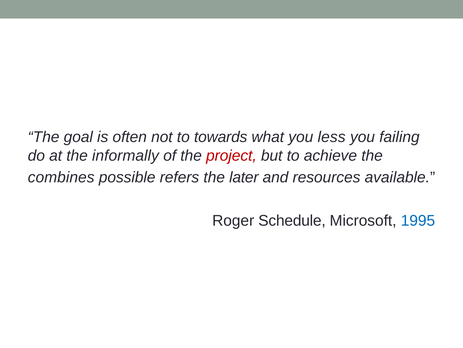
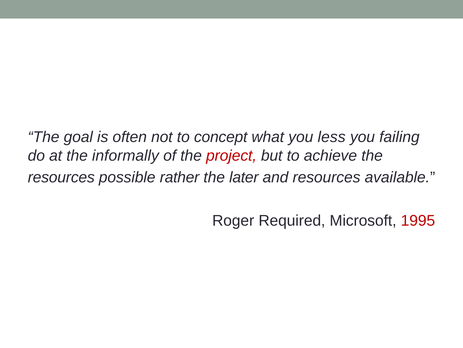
towards: towards -> concept (221, 137)
combines: combines -> resources (61, 177)
refers: refers -> rather (180, 177)
Schedule: Schedule -> Required (292, 220)
1995 colour: blue -> red (418, 220)
